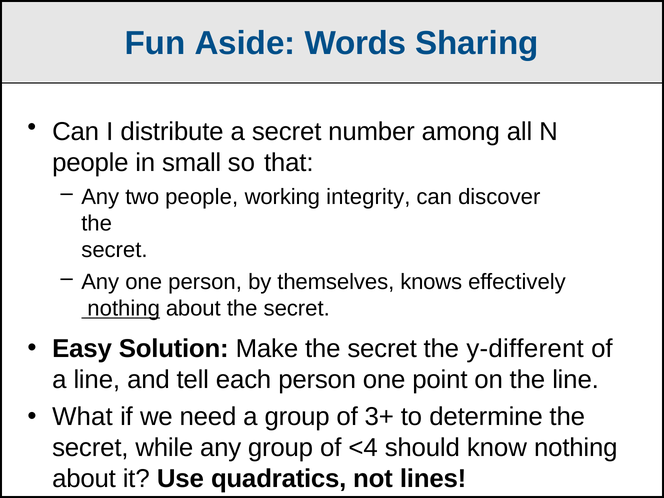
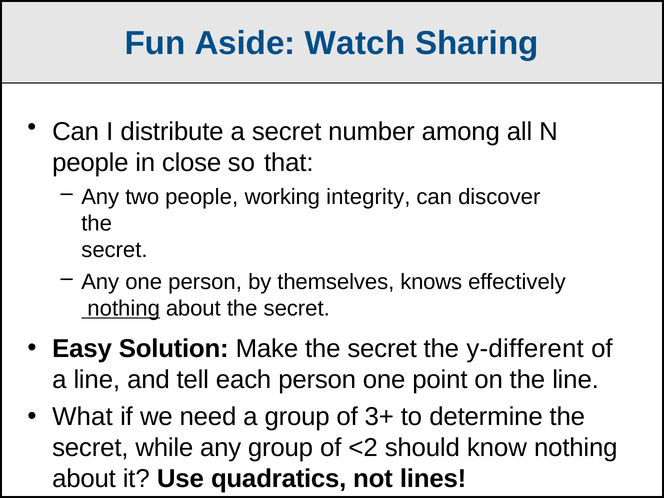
Words: Words -> Watch (355, 43)
small: small -> close (192, 163)
<4: <4 -> <2 (363, 448)
